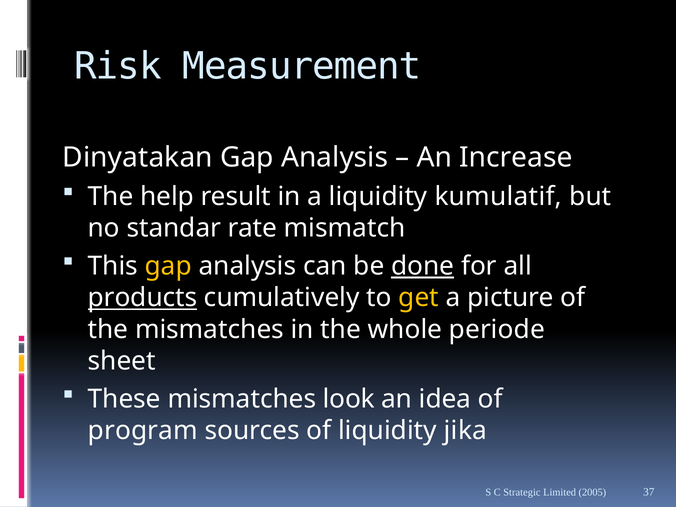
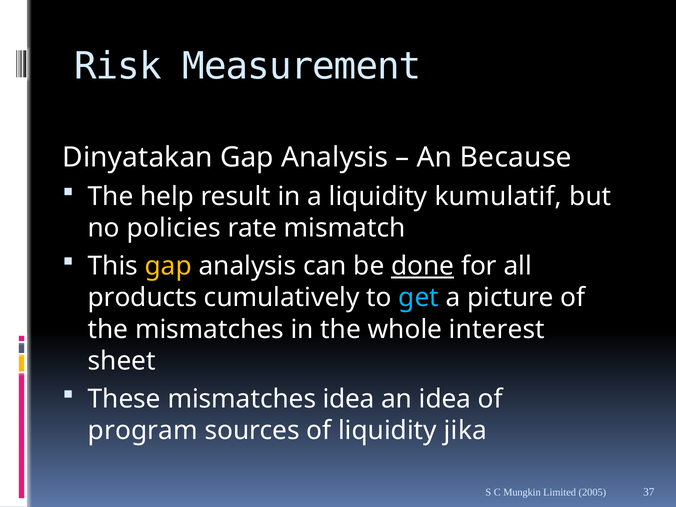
Increase: Increase -> Because (516, 157)
standar: standar -> policies (174, 228)
products underline: present -> none (142, 298)
get colour: yellow -> light blue (419, 298)
periode: periode -> interest (497, 329)
mismatches look: look -> idea (349, 399)
Strategic: Strategic -> Mungkin (522, 493)
